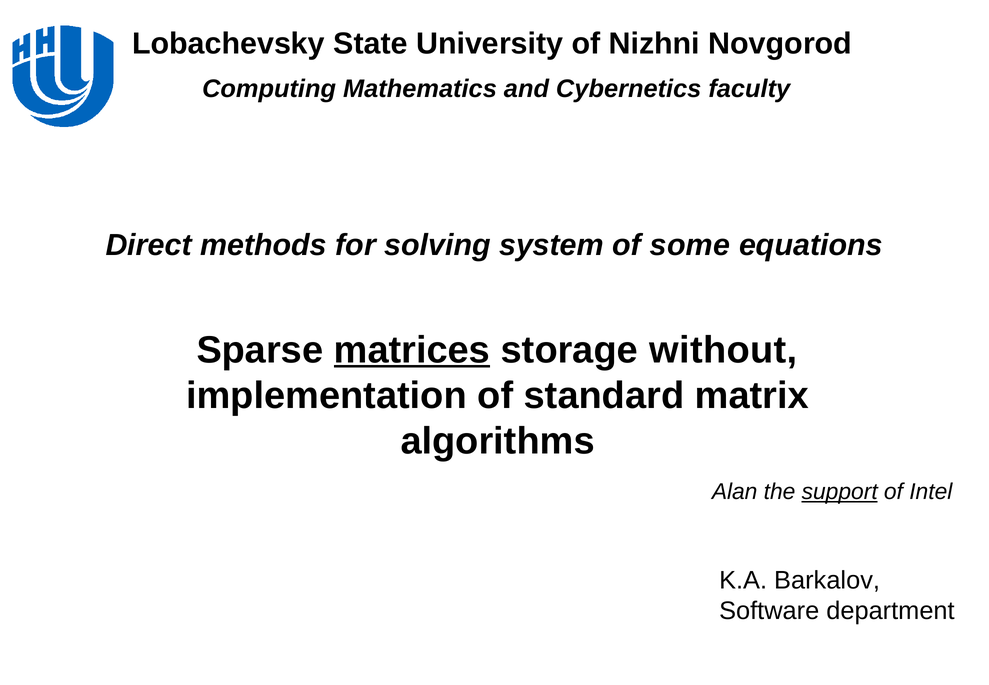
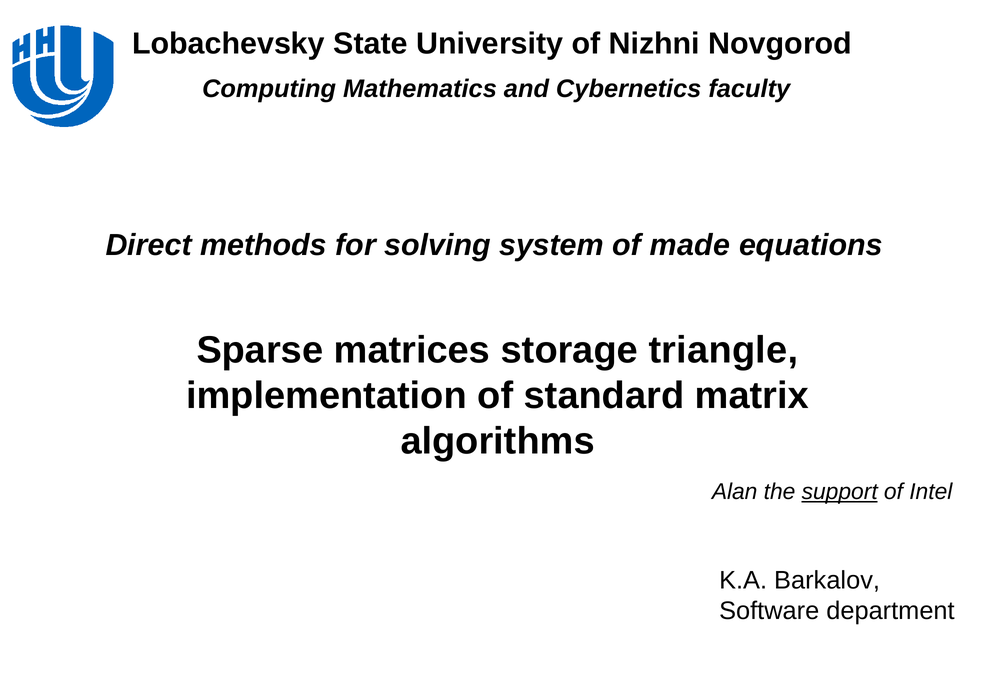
some: some -> made (690, 245)
matrices underline: present -> none (412, 350)
without: without -> triangle (723, 350)
